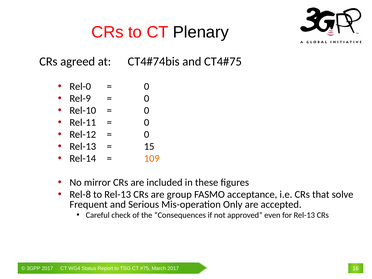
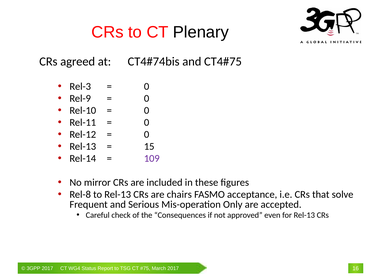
Rel-0: Rel-0 -> Rel-3 (80, 87)
109 colour: orange -> purple (152, 159)
group: group -> chairs (179, 195)
